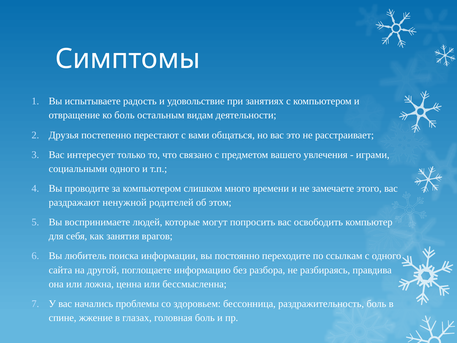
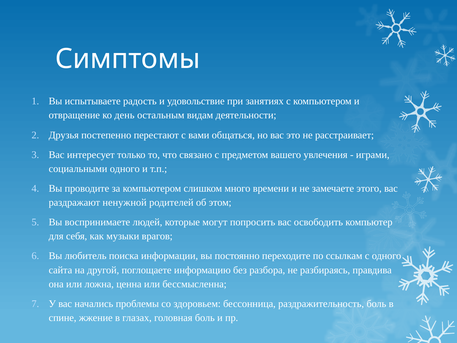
ко боль: боль -> день (124, 115)
занятия: занятия -> музыки (123, 236)
